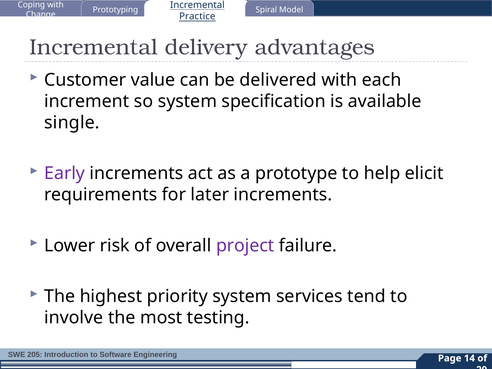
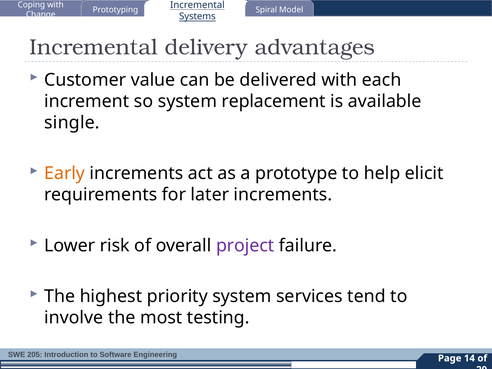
Practice: Practice -> Systems (197, 16)
specification: specification -> replacement (274, 101)
Early colour: purple -> orange (65, 173)
